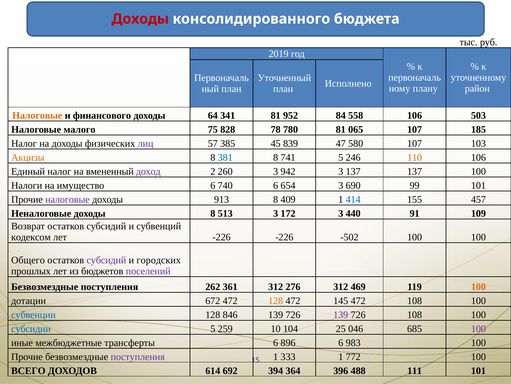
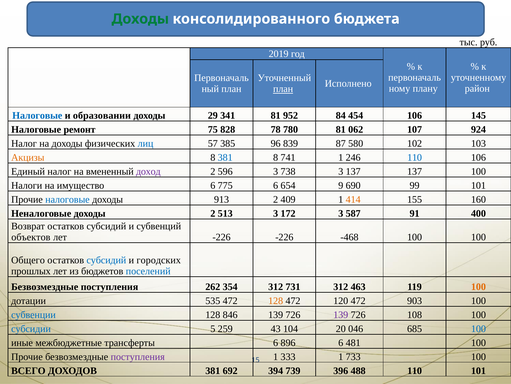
Доходы colour: red -> green (140, 19)
план underline: none -> present (283, 89)
Налоговые colour: orange -> blue (37, 115)
финансового: финансового -> образовании (102, 115)
64: 64 -> 29 (213, 115)
558: 558 -> 454 (356, 115)
503: 503 -> 145 (478, 115)
малого: малого -> ремонт (80, 129)
065: 065 -> 062 (356, 129)
185: 185 -> 924 (478, 129)
лиц colour: purple -> blue (146, 143)
45: 45 -> 96 (276, 143)
47: 47 -> 87 (341, 143)
580 107: 107 -> 102 (415, 143)
741 5: 5 -> 1 (341, 157)
110 colour: orange -> blue (415, 157)
260: 260 -> 596 (225, 171)
942: 942 -> 738 (288, 171)
740: 740 -> 775 (225, 185)
654 3: 3 -> 9 (341, 185)
налоговые colour: purple -> blue (67, 199)
913 8: 8 -> 2 (276, 199)
414 colour: blue -> orange (353, 199)
457: 457 -> 160 (478, 199)
доходы 8: 8 -> 2 (213, 213)
440: 440 -> 587 (353, 213)
109: 109 -> 400 (478, 213)
кодексом: кодексом -> объектов (31, 237)
-502: -502 -> -468 (349, 237)
субсидий colour: purple -> blue (106, 260)
поселений colour: purple -> blue (148, 271)
361: 361 -> 354 (230, 286)
276: 276 -> 731 (293, 286)
469: 469 -> 463 (358, 286)
672: 672 -> 535 (213, 300)
145: 145 -> 120 (341, 300)
472 108: 108 -> 903 (415, 300)
10: 10 -> 43 (276, 328)
25: 25 -> 20 (341, 328)
100 colour: purple -> blue (478, 328)
983: 983 -> 481 (353, 342)
772: 772 -> 733 (353, 356)
ДОХОДОВ 614: 614 -> 381 (213, 370)
364: 364 -> 739 (293, 370)
488 111: 111 -> 110 (415, 370)
